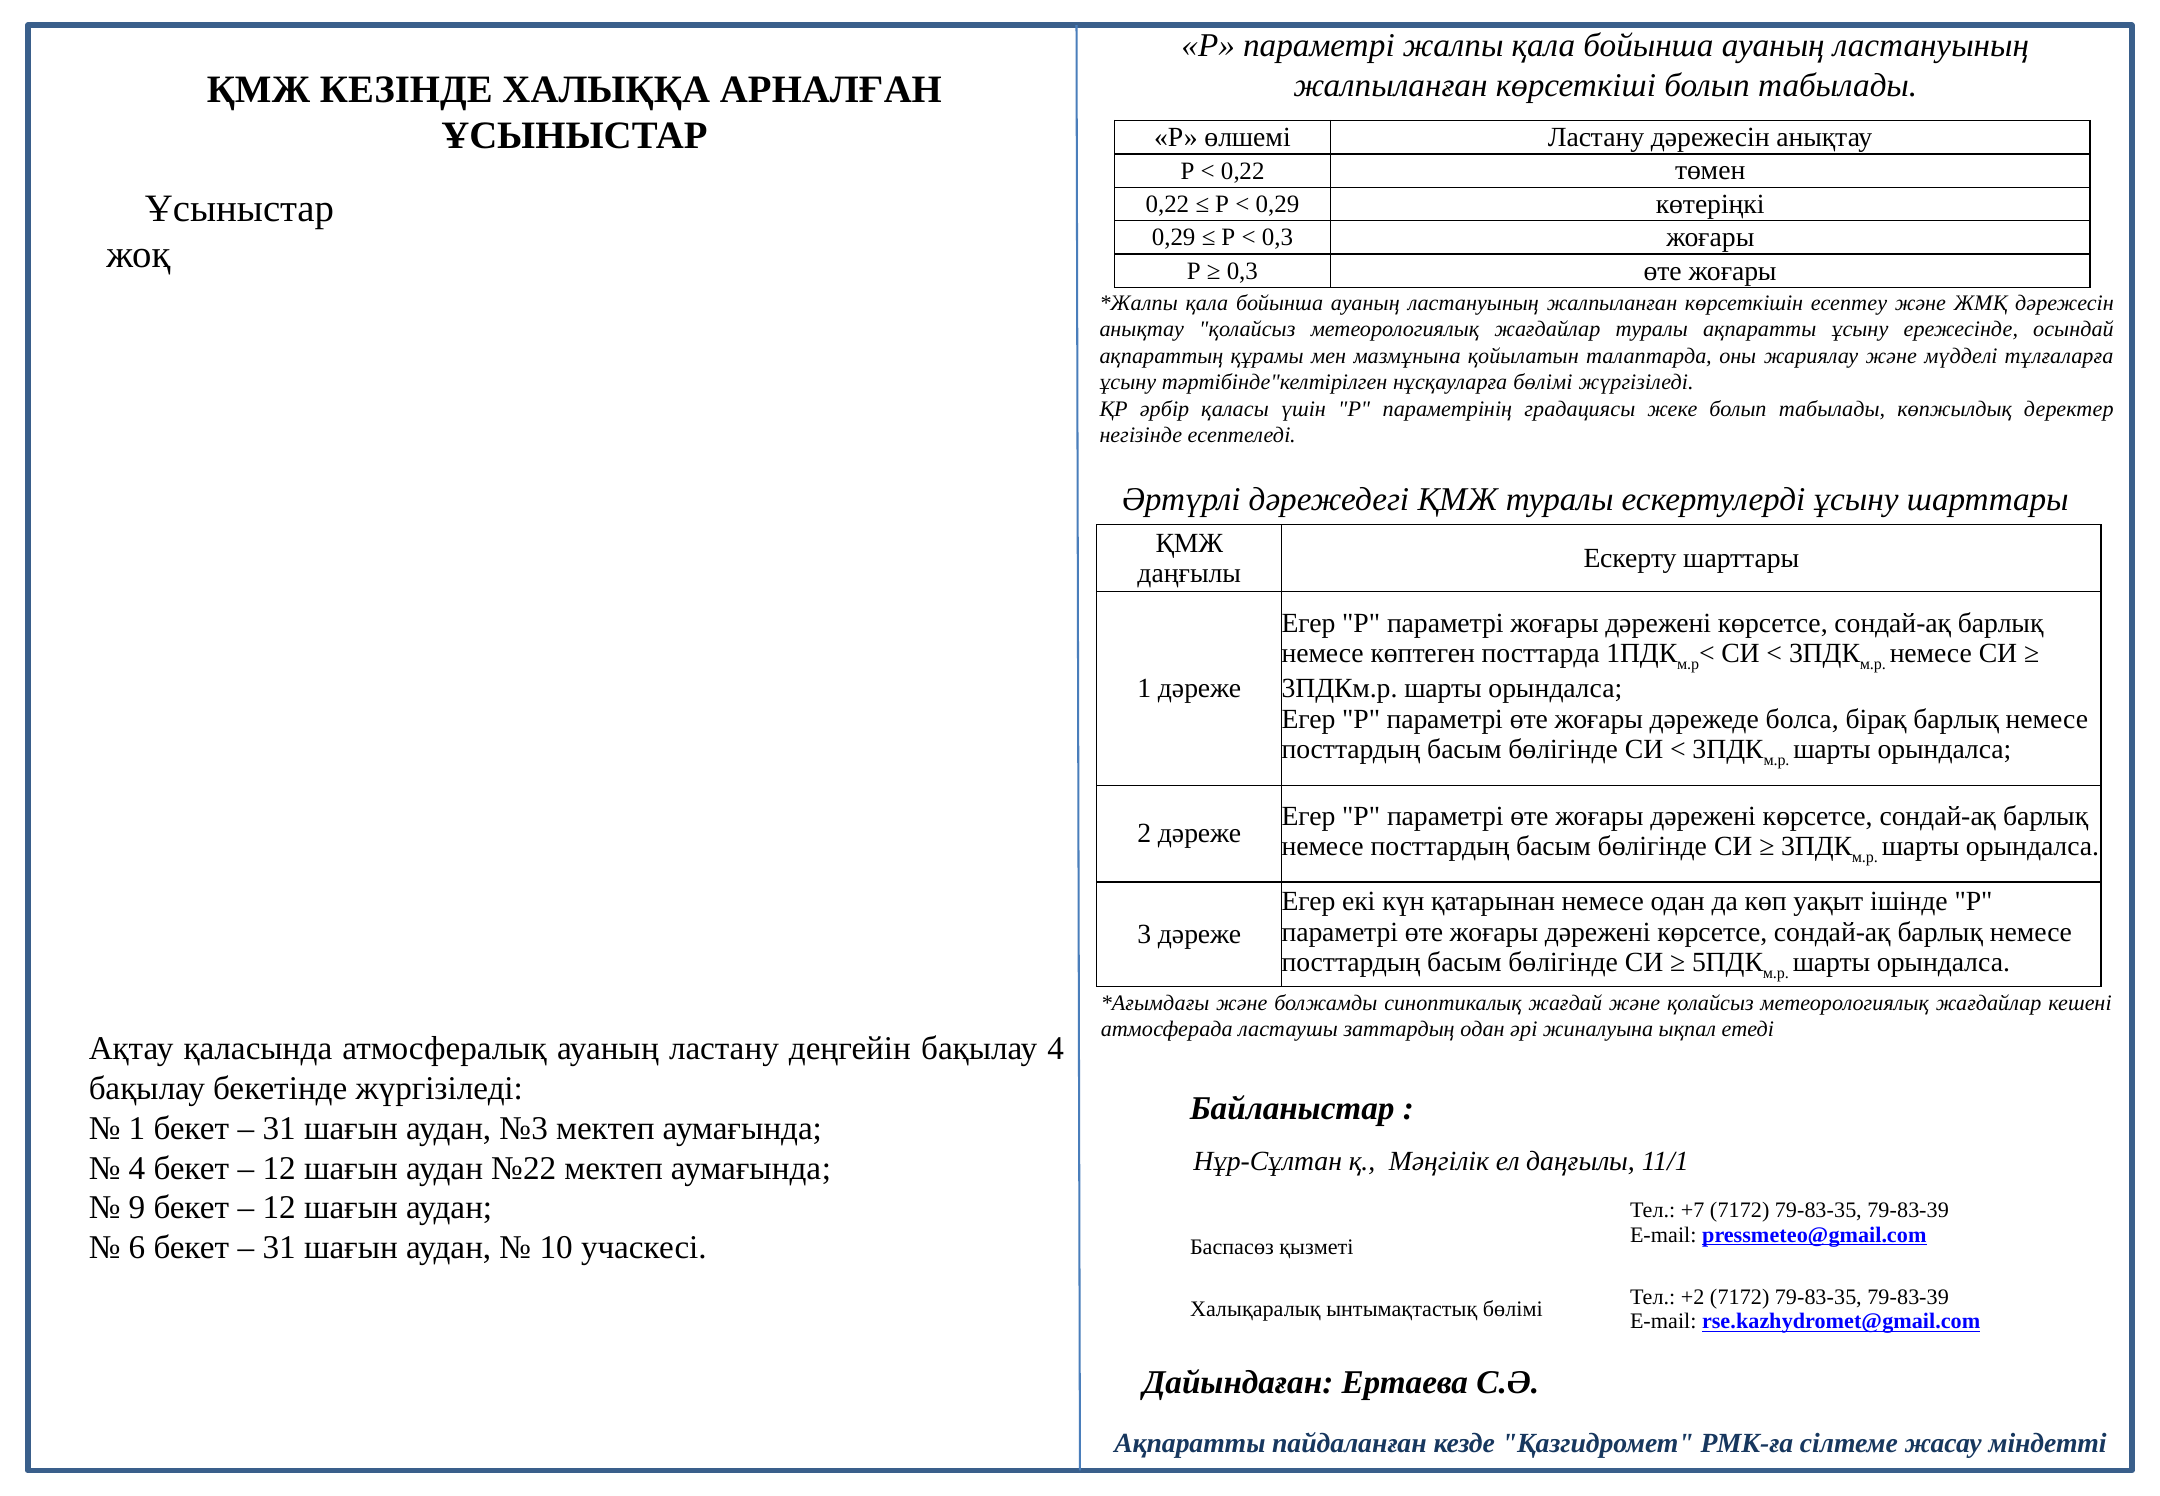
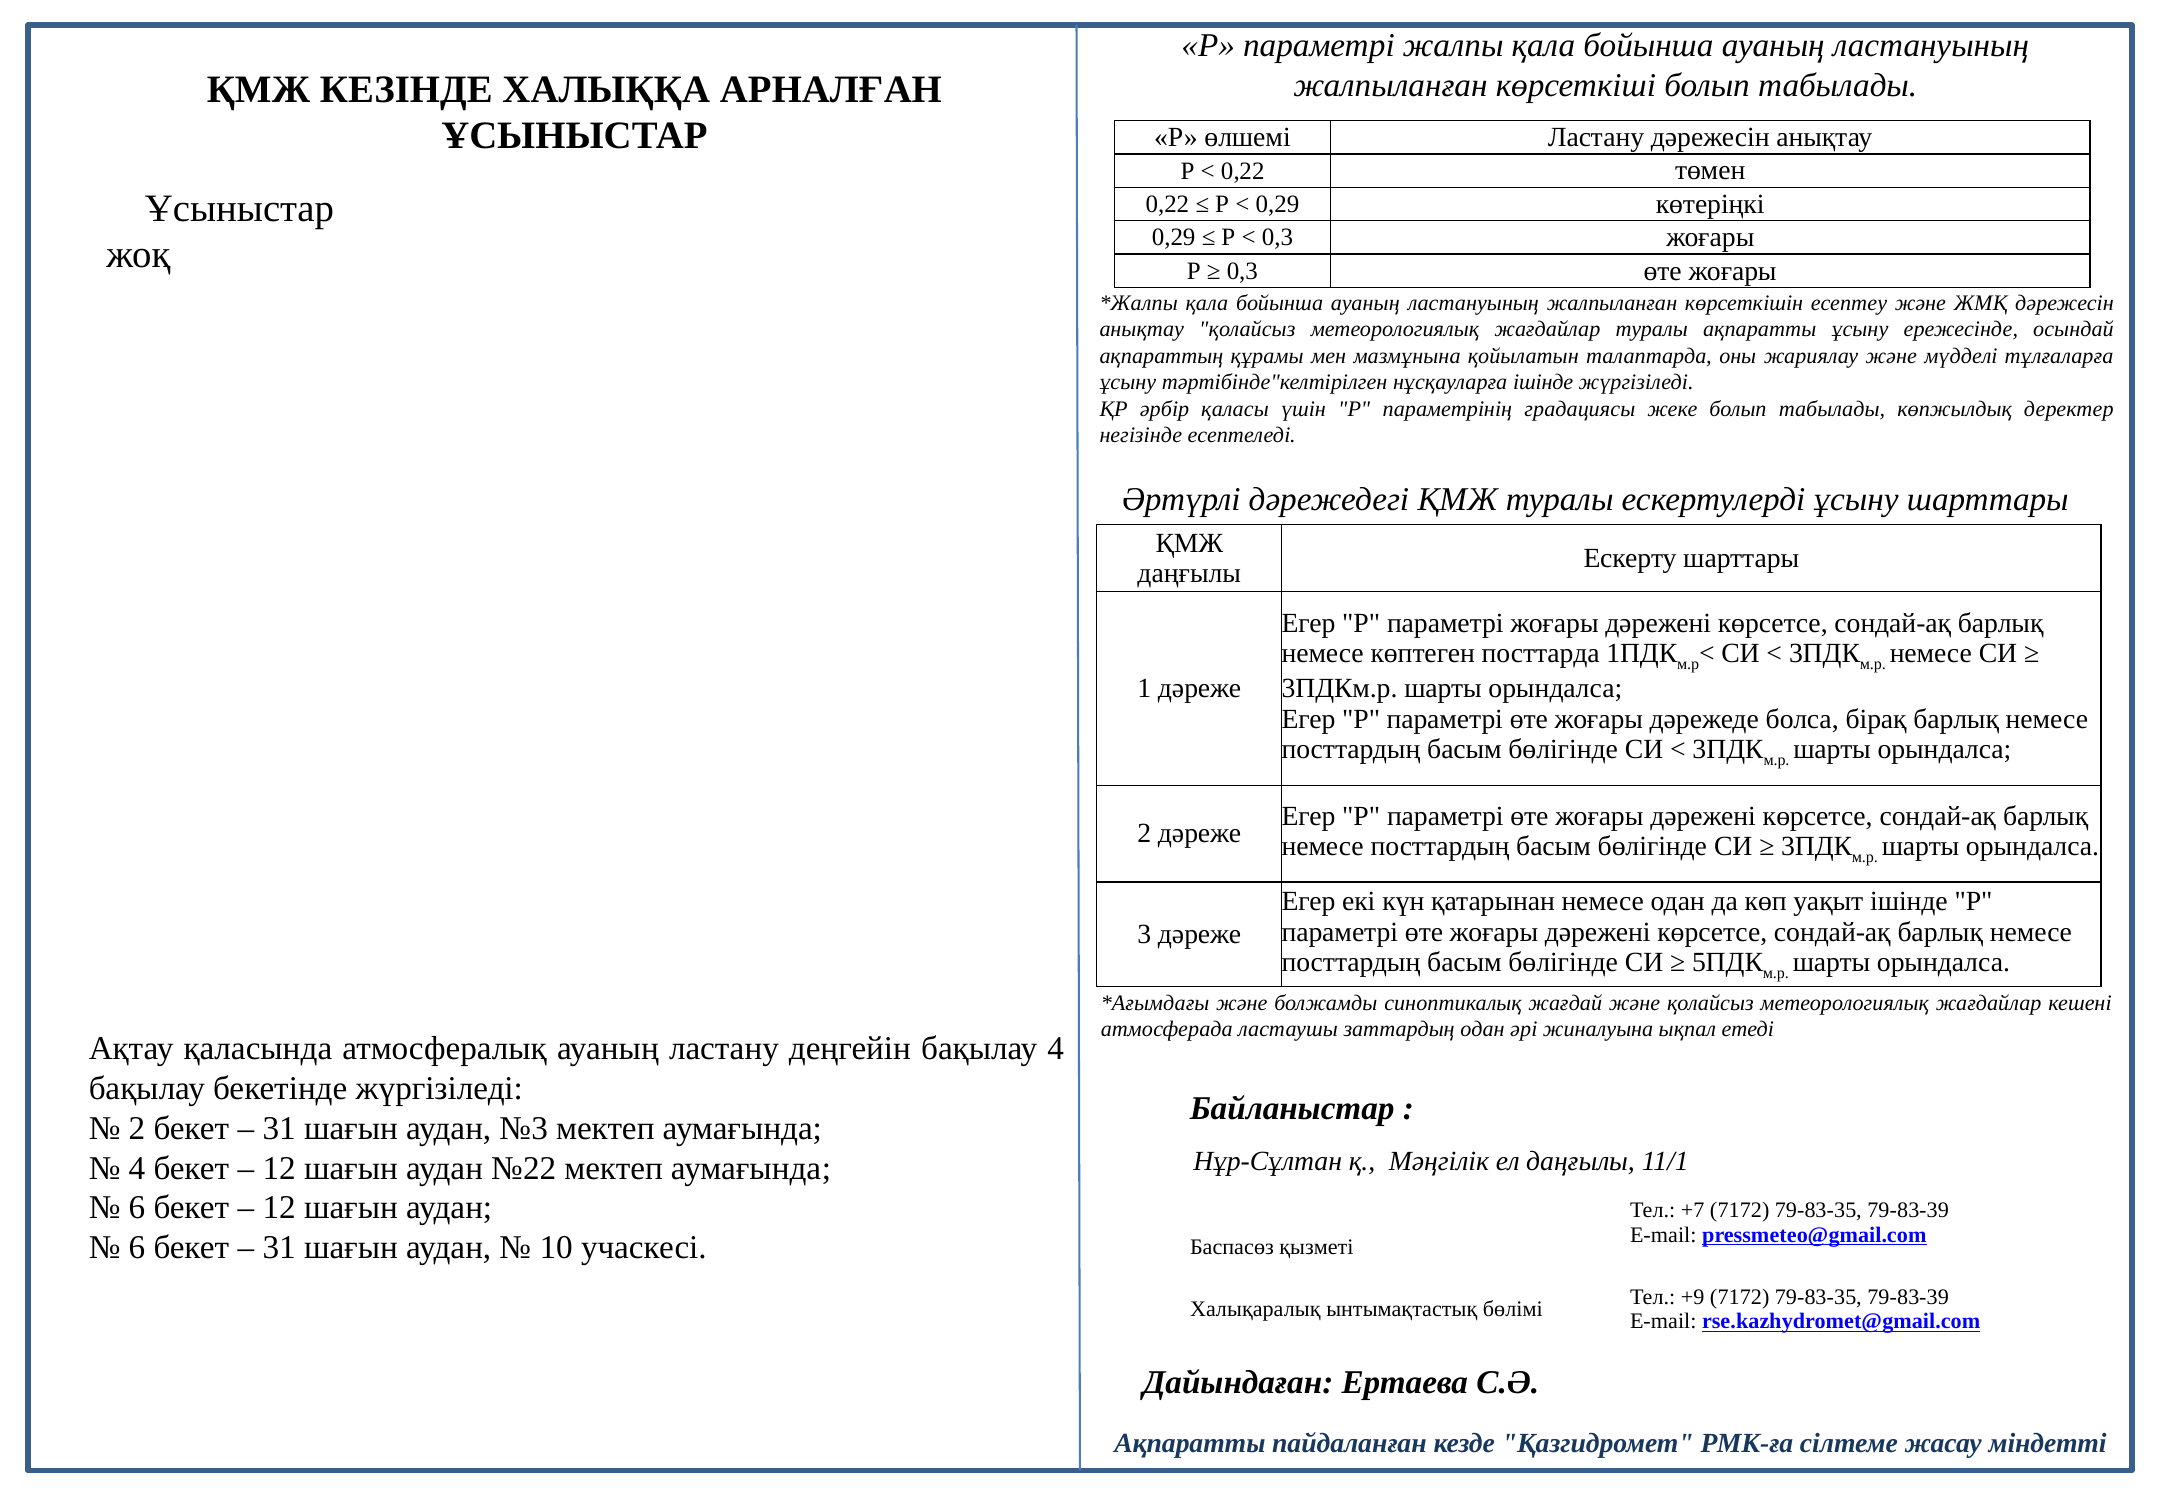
нұсқауларға бөлімі: бөлімі -> ішінде (1543, 382)
1: 1 -> 2 (137, 1128)
9: 9 -> 6 (137, 1207)
+2: +2 -> +9 (1693, 1296)
